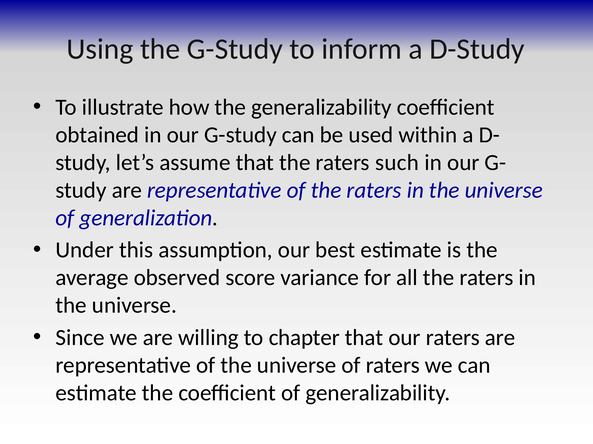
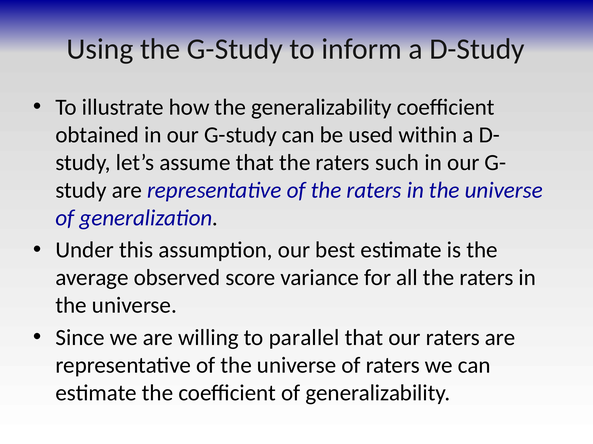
chapter: chapter -> parallel (304, 338)
